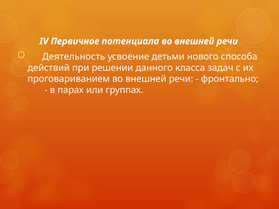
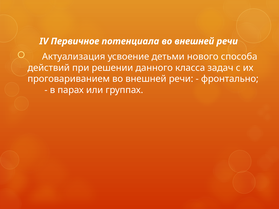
Деятельность: Деятельность -> Актуализация (74, 57)
